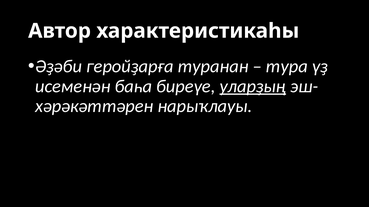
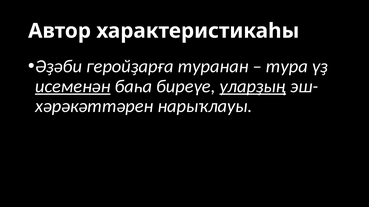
исеменән underline: none -> present (73, 86)
